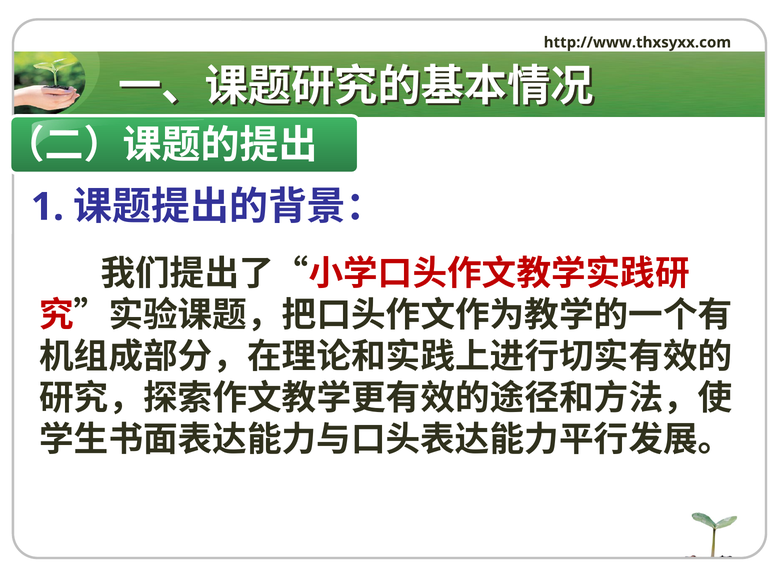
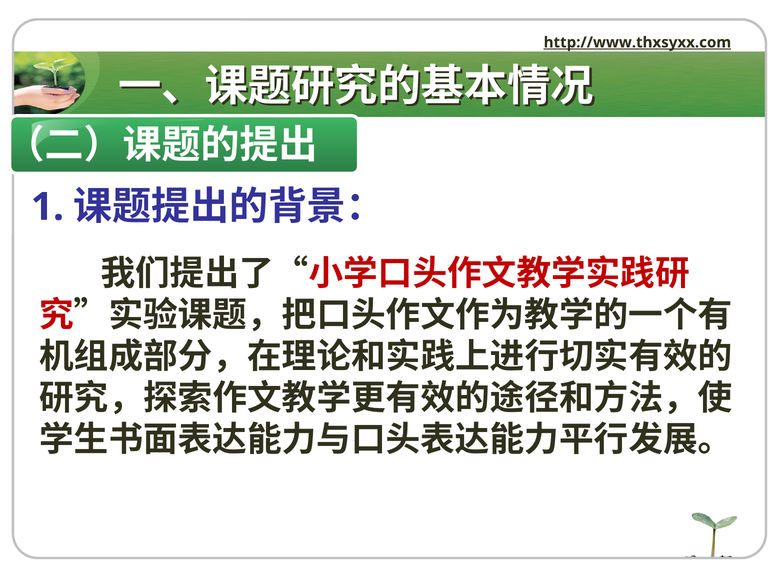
http://www.thxsyxx.com underline: none -> present (637, 42)
